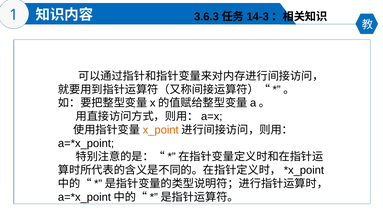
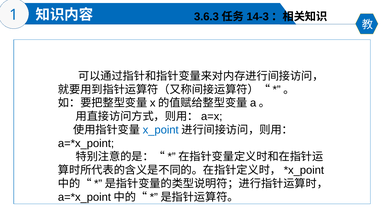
x_point colour: orange -> blue (161, 130)
